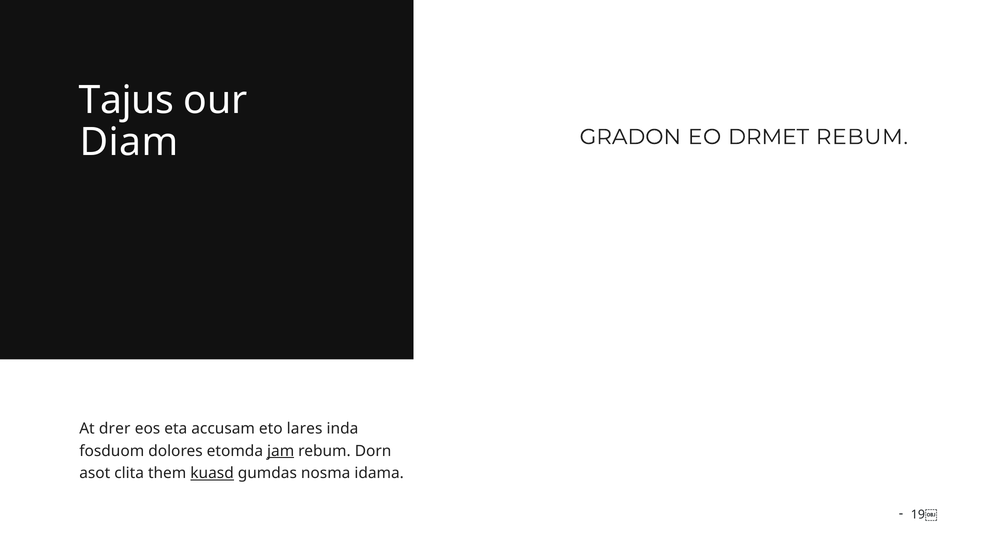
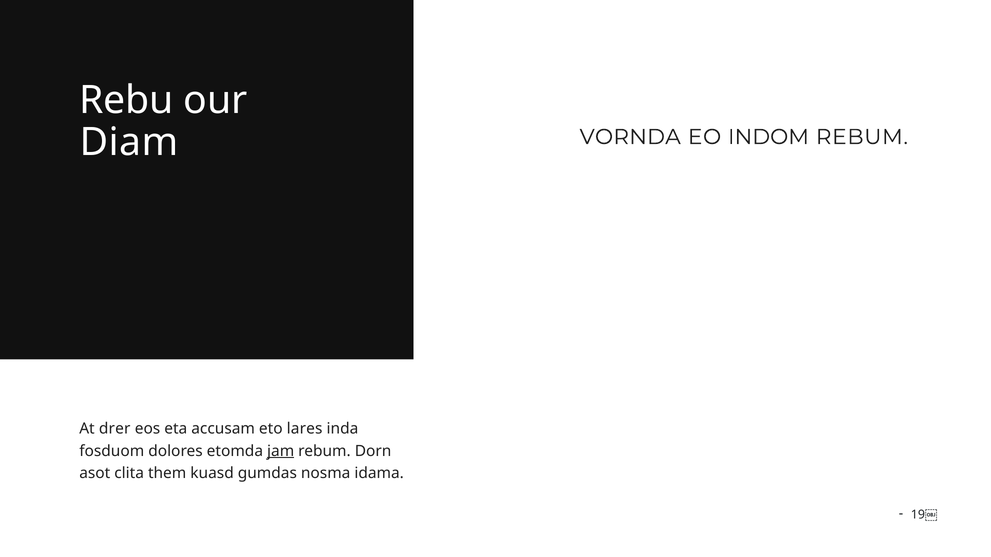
Tajus: Tajus -> Rebu (126, 100)
GRADON: GRADON -> VORNDA (630, 137)
DRMET: DRMET -> INDOM (769, 137)
kuasd underline: present -> none (212, 474)
